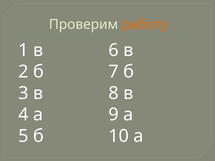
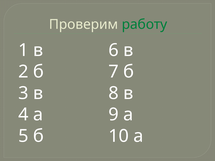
работу colour: orange -> green (145, 24)
